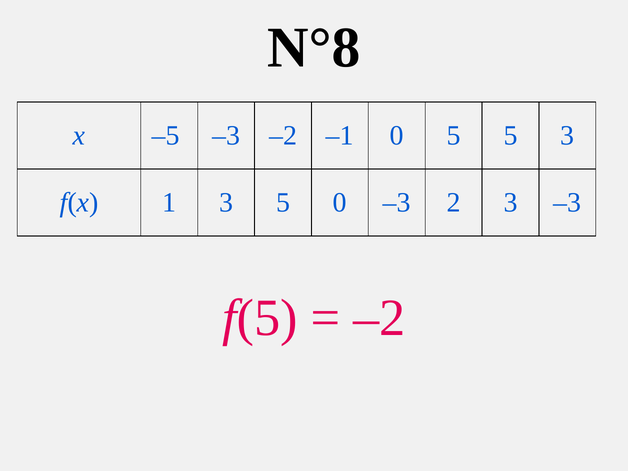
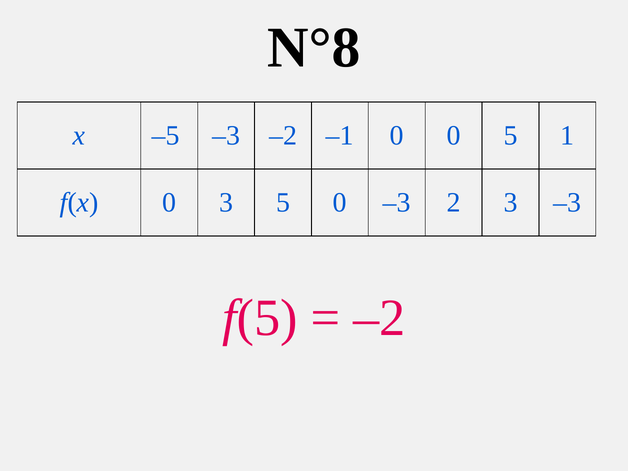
0 5: 5 -> 0 (454, 136)
5 3: 3 -> 1 (567, 136)
f(x 1: 1 -> 0 (169, 203)
